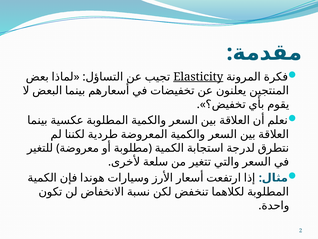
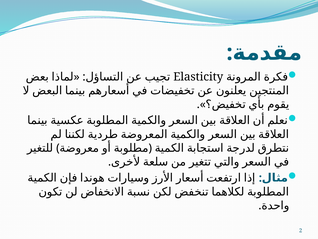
Elasticity underline: present -> none (198, 77)
